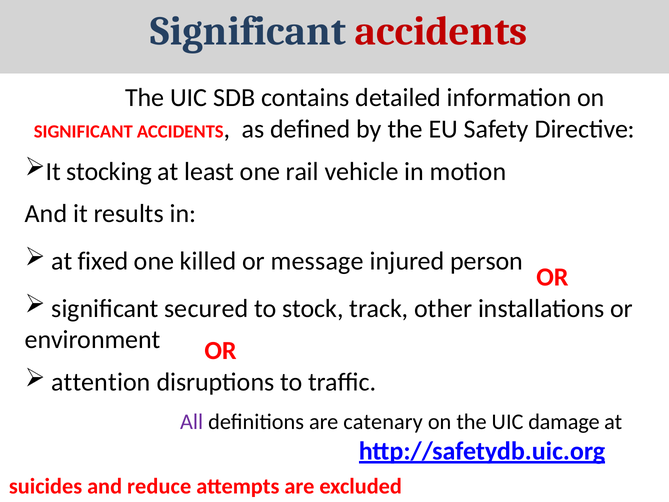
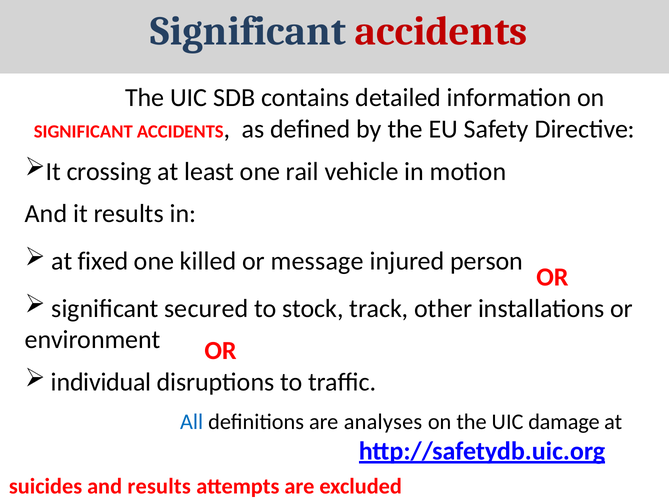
stocking: stocking -> crossing (109, 171)
attention: attention -> individual (101, 382)
All colour: purple -> blue (192, 422)
catenary: catenary -> analyses (383, 422)
and reduce: reduce -> results (159, 486)
